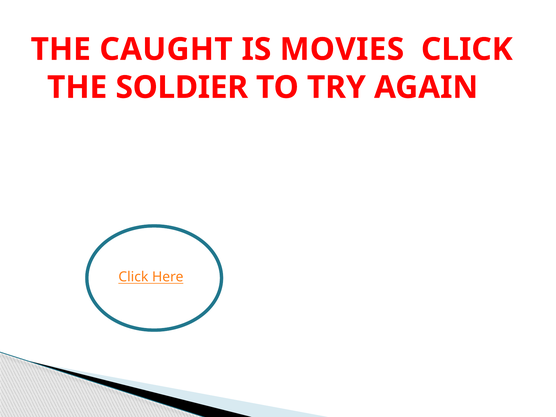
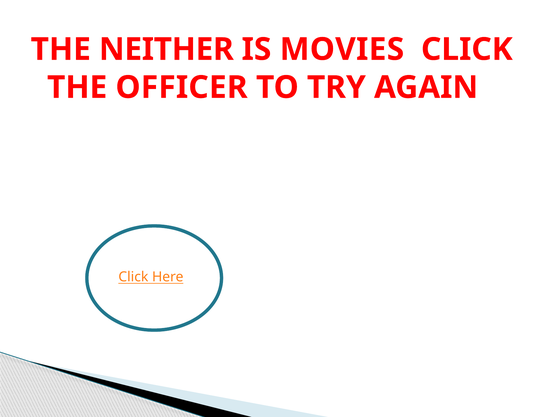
CAUGHT: CAUGHT -> NEITHER (166, 49)
SOLDIER: SOLDIER -> OFFICER (182, 87)
